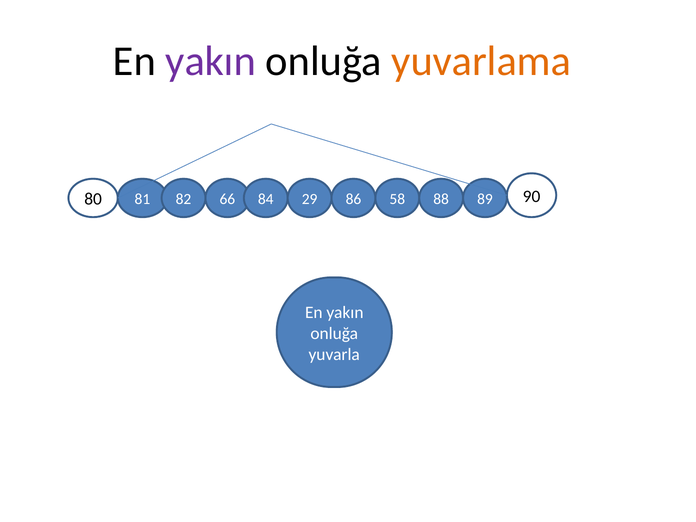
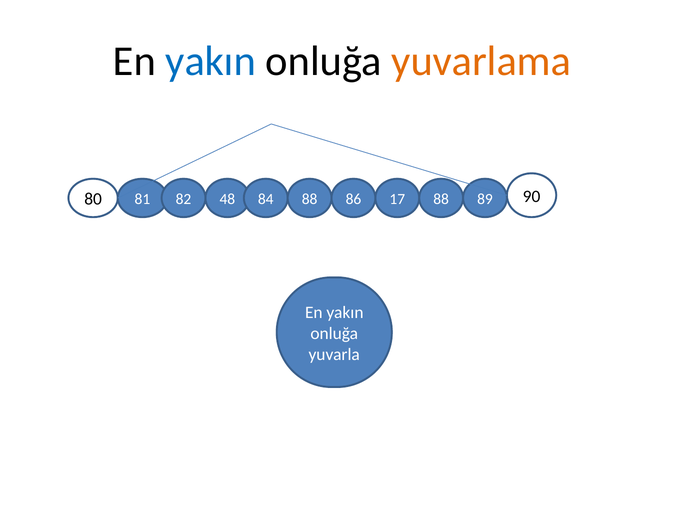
yakın colour: purple -> blue (211, 61)
66: 66 -> 48 (227, 199)
84 29: 29 -> 88 (310, 199)
58: 58 -> 17 (397, 199)
